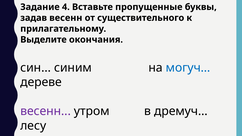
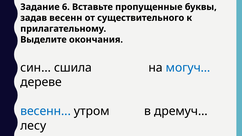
4: 4 -> 6 (66, 7)
синим: синим -> сшила (73, 68)
весенн colour: purple -> blue (46, 111)
